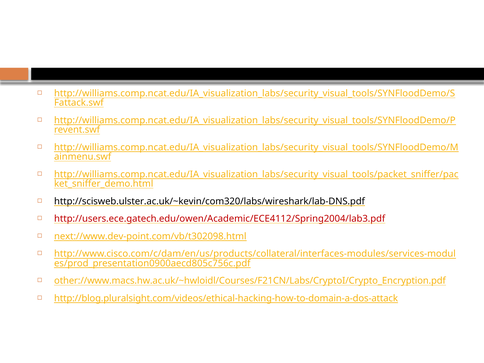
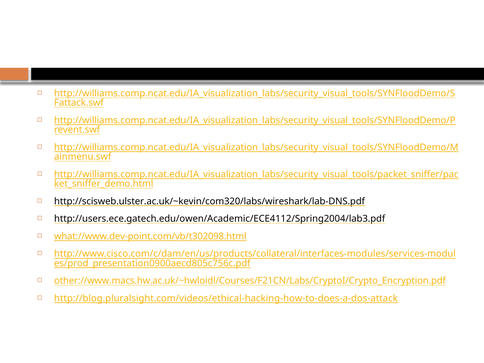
http://users.ece.gatech.edu/owen/Academic/ECE4112/Spring2004/lab3.pdf colour: red -> black (220, 219)
next://www.dev-point.com/vb/t302098.html: next://www.dev-point.com/vb/t302098.html -> what://www.dev-point.com/vb/t302098.html (150, 236)
http://blog.pluralsight.com/videos/ethical-hacking-how-to-domain-a-dos-attack: http://blog.pluralsight.com/videos/ethical-hacking-how-to-domain-a-dos-attack -> http://blog.pluralsight.com/videos/ethical-hacking-how-to-does-a-dos-attack (226, 298)
